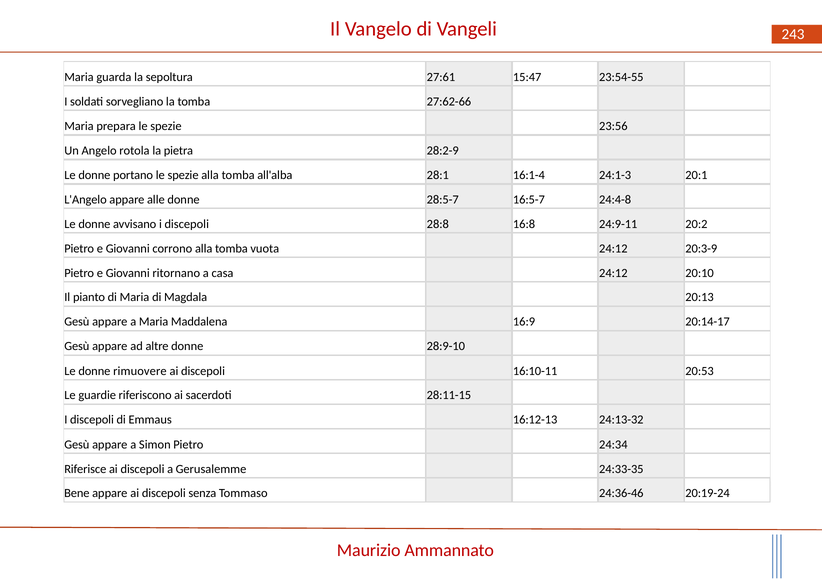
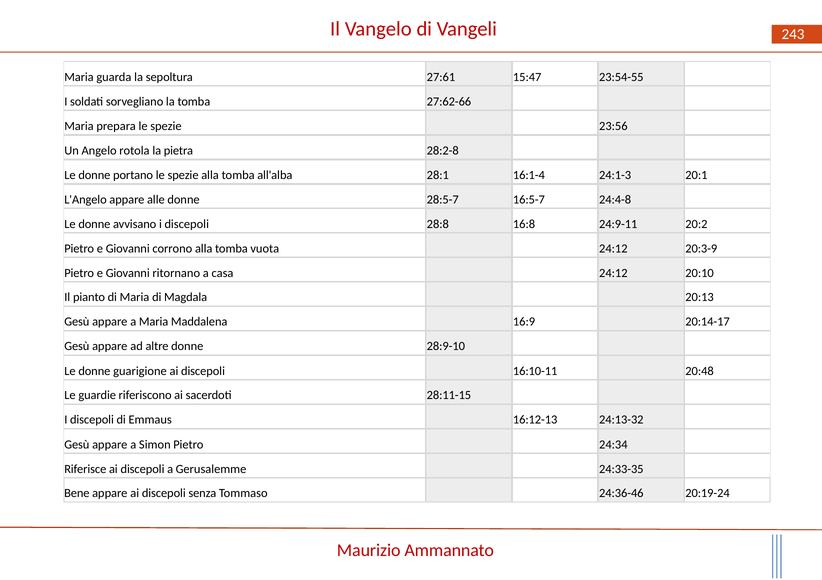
28:2-9: 28:2-9 -> 28:2-8 (443, 151)
rimuovere: rimuovere -> guarigione (140, 371)
20:53: 20:53 -> 20:48 (700, 371)
